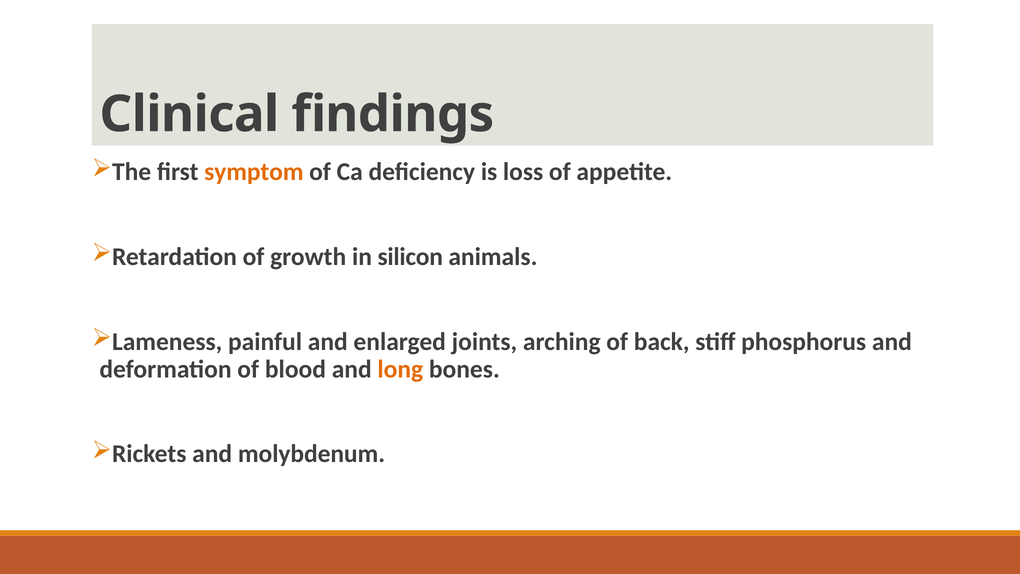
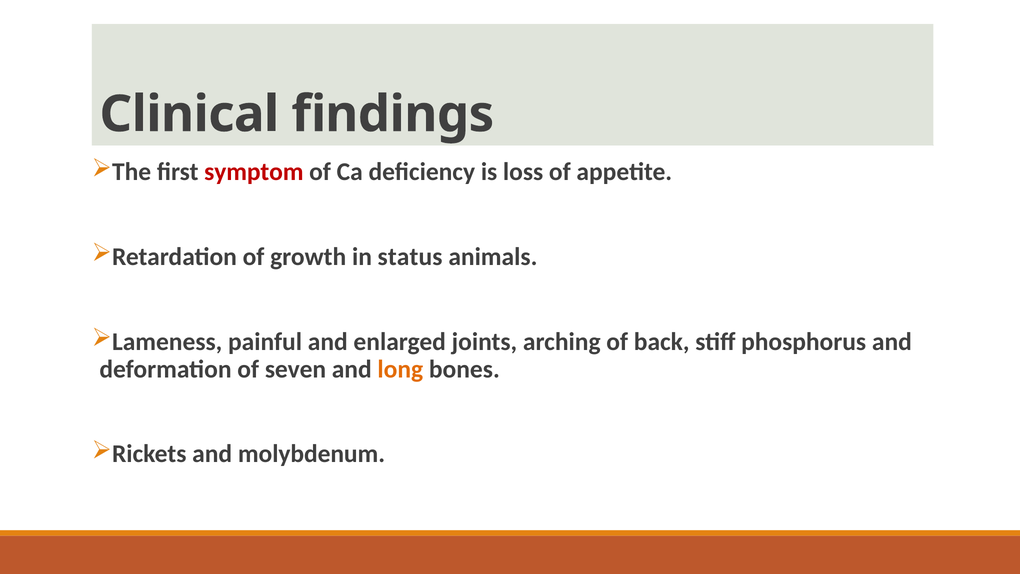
symptom colour: orange -> red (254, 172)
silicon: silicon -> status (410, 257)
blood: blood -> seven (296, 369)
